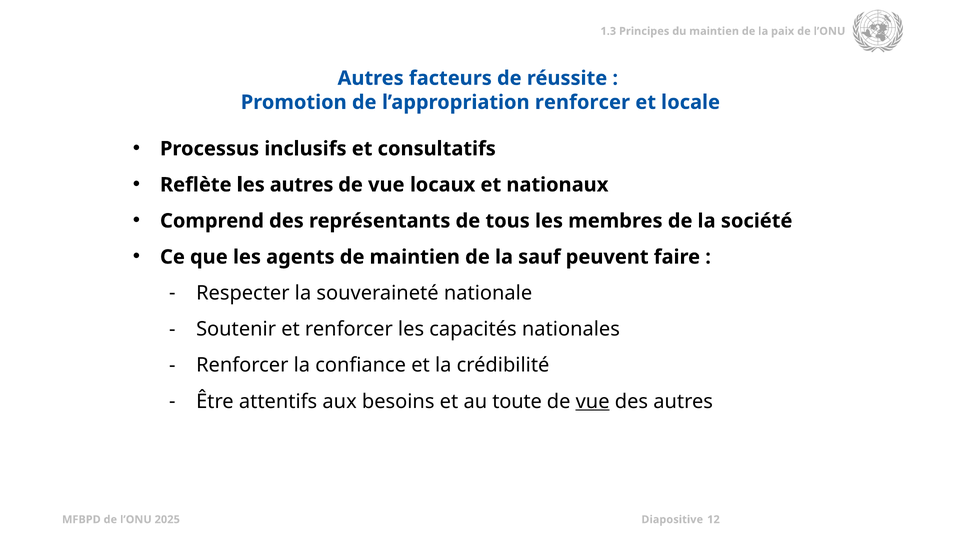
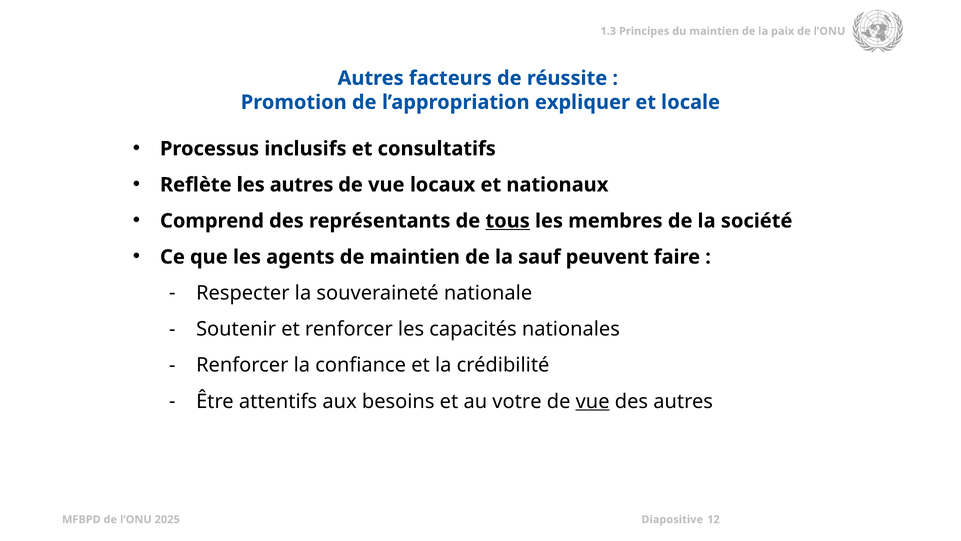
l’appropriation renforcer: renforcer -> expliquer (582, 102)
tous underline: none -> present (508, 221)
toute: toute -> votre (517, 401)
